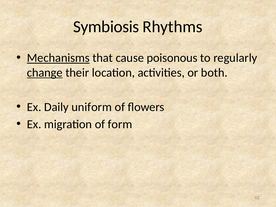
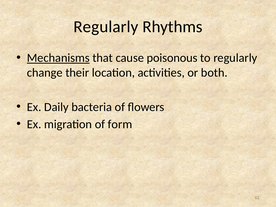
Symbiosis: Symbiosis -> Regularly (106, 27)
change underline: present -> none (45, 73)
uniform: uniform -> bacteria (92, 107)
